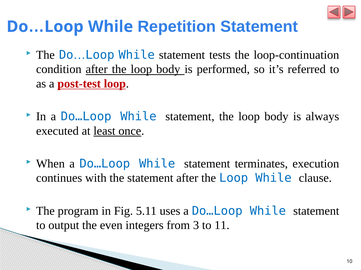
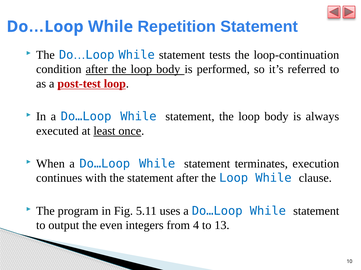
3: 3 -> 4 (196, 226)
11: 11 -> 13 (222, 226)
